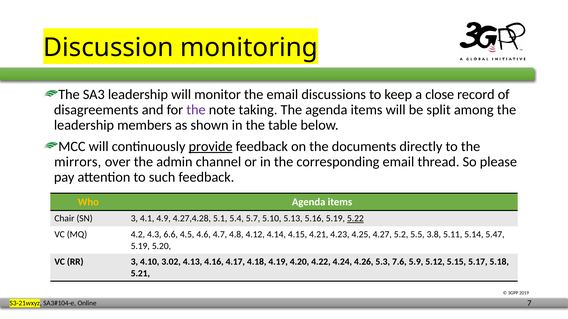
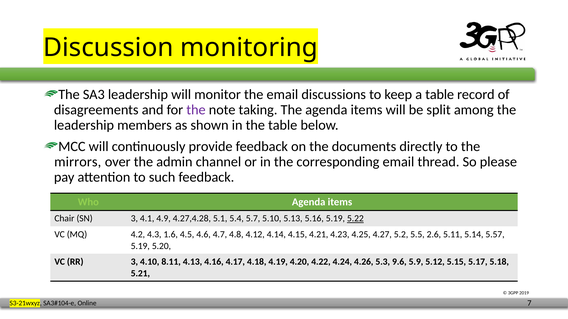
a close: close -> table (440, 95)
provide underline: present -> none (211, 147)
Who colour: yellow -> light green (88, 202)
6.6: 6.6 -> 1.6 (171, 235)
3.8: 3.8 -> 2.6 (434, 235)
5.47: 5.47 -> 5.57 (495, 235)
3.02: 3.02 -> 8.11 (171, 262)
7.6: 7.6 -> 9.6 (399, 262)
